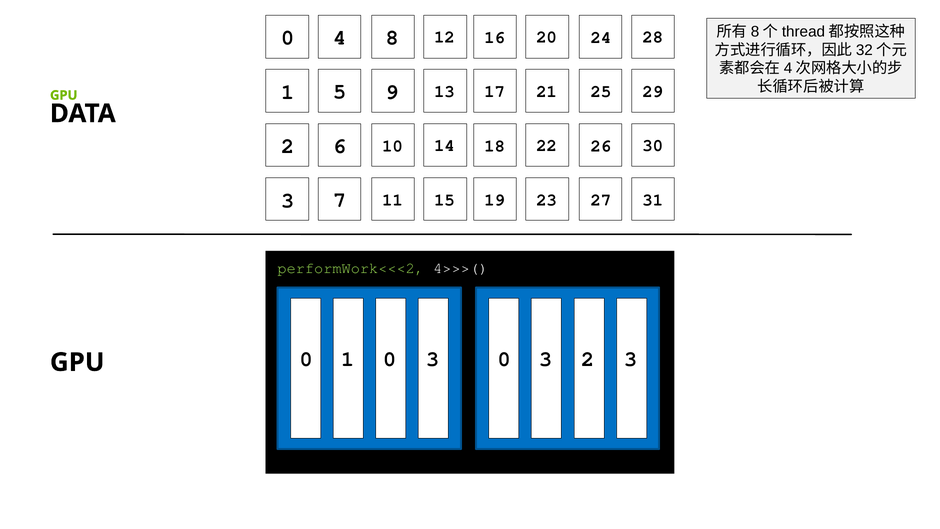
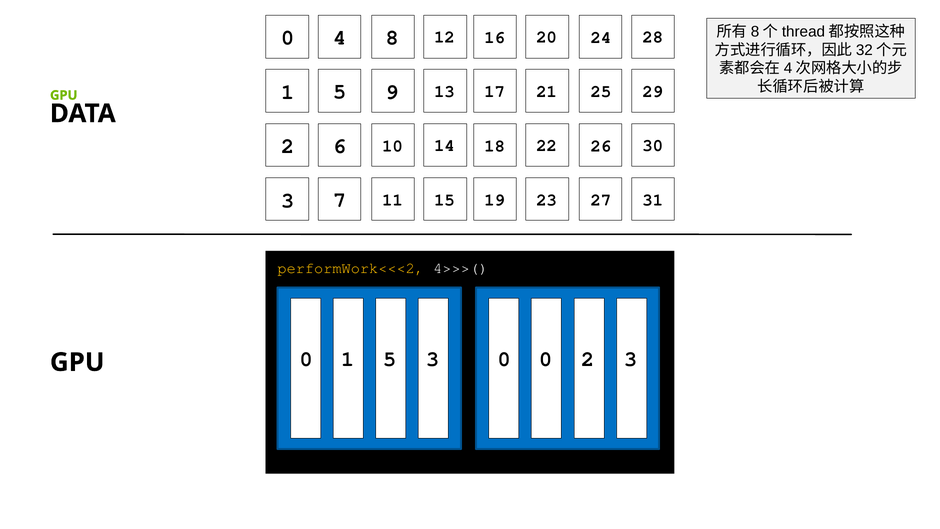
performWork<<<2 colour: light green -> yellow (351, 268)
1 0: 0 -> 5 (390, 359)
3 0 3: 3 -> 0 (546, 359)
